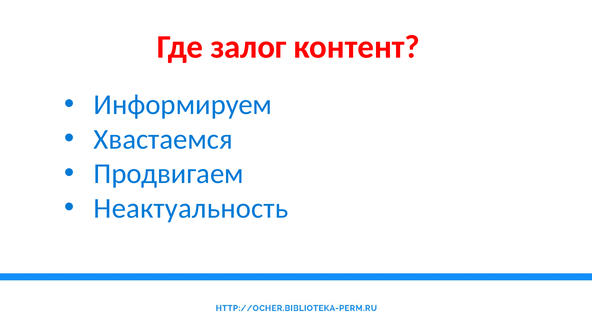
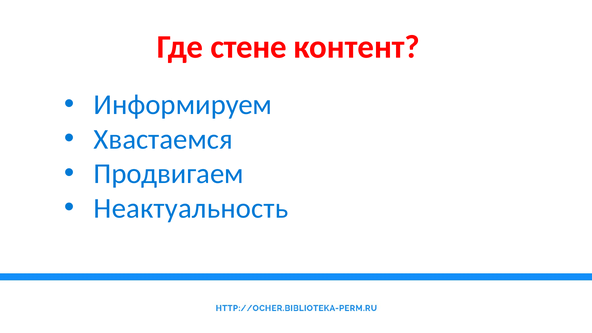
залог: залог -> стене (249, 47)
